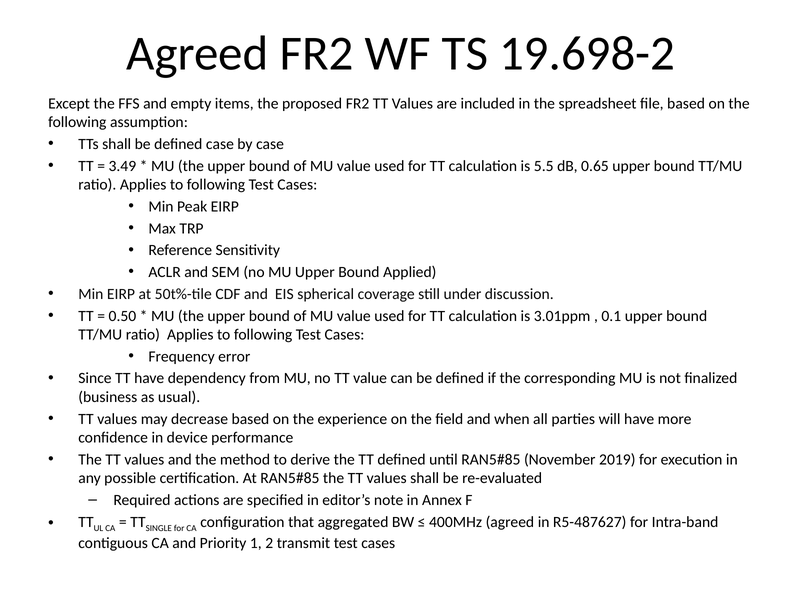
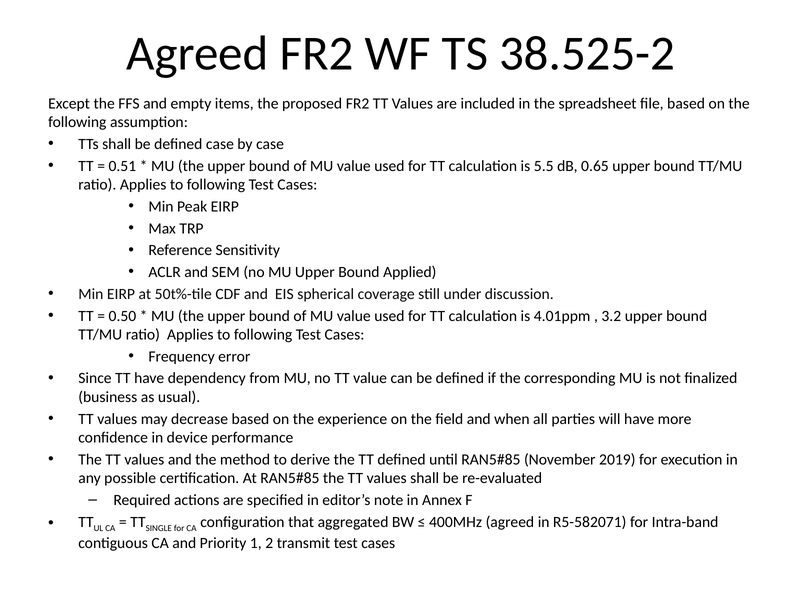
19.698-2: 19.698-2 -> 38.525-2 (587, 53)
3.49: 3.49 -> 0.51 (122, 166)
3.01ppm: 3.01ppm -> 4.01ppm (562, 316)
0.1: 0.1 -> 3.2 (611, 316)
R5-487627: R5-487627 -> R5-582071 (590, 522)
